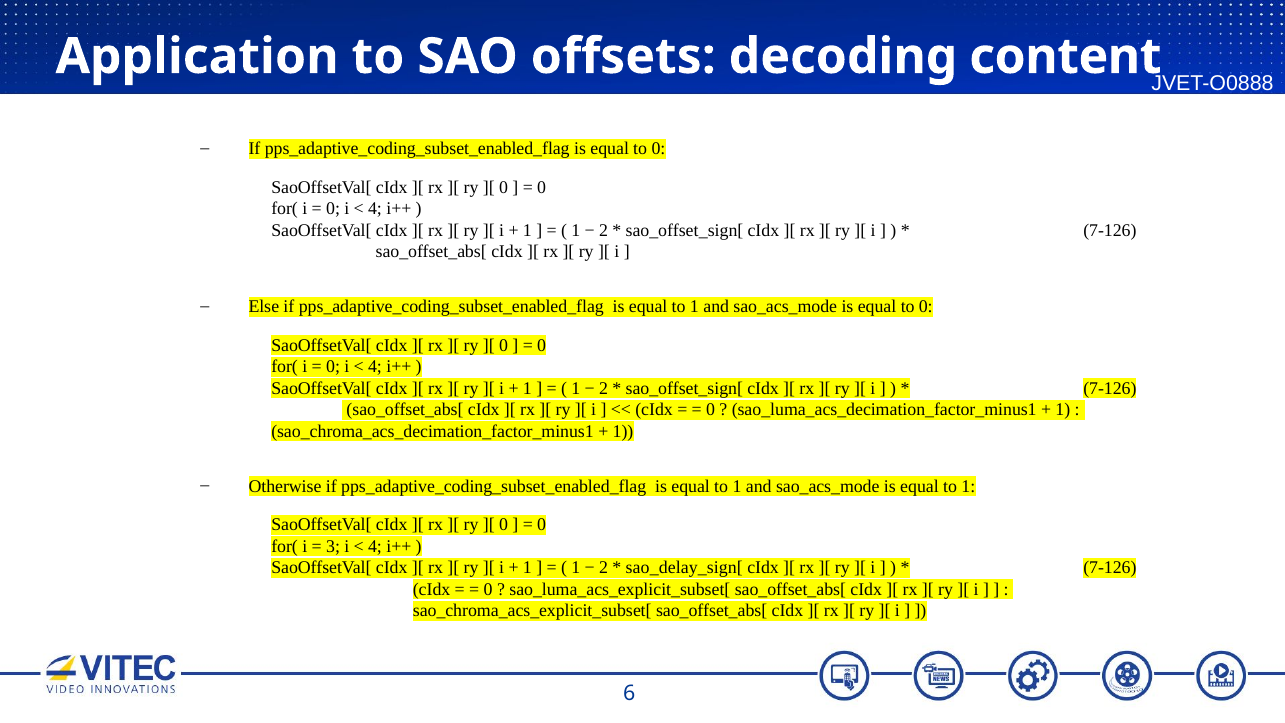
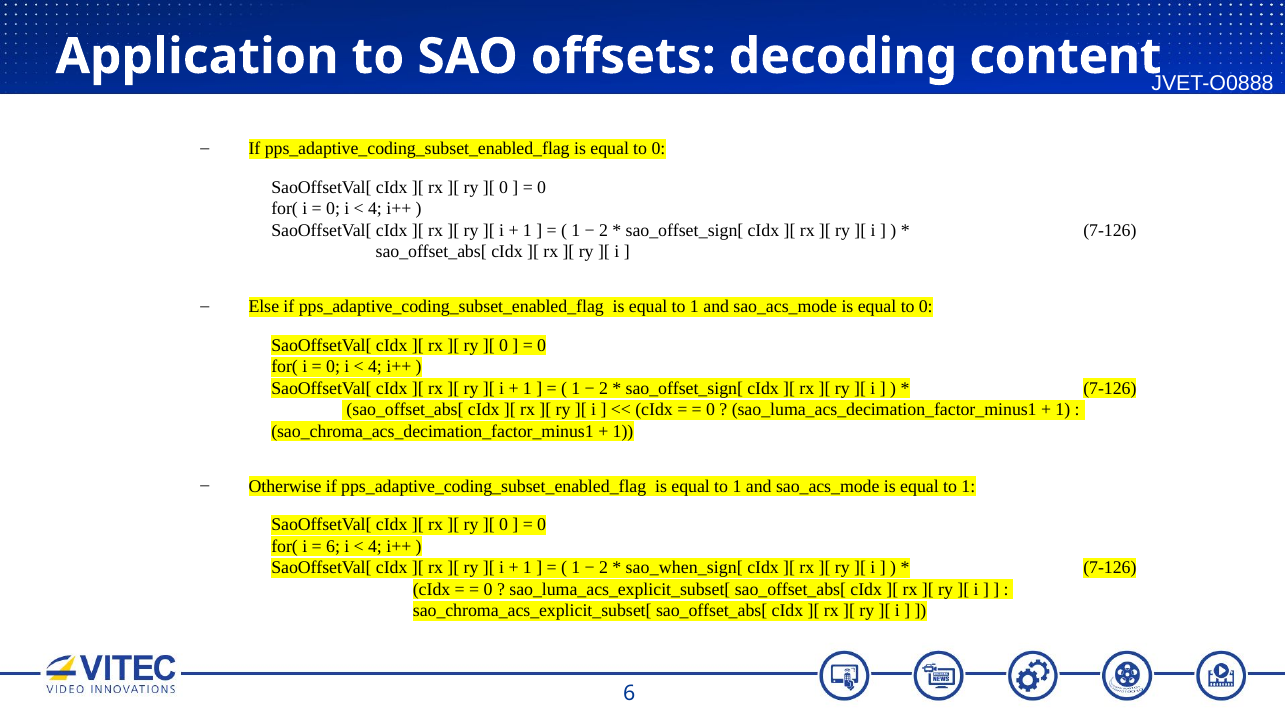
3: 3 -> 6 (333, 546)
sao_delay_sign[: sao_delay_sign[ -> sao_when_sign[ (684, 568)
